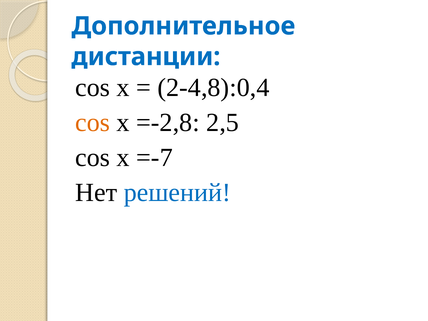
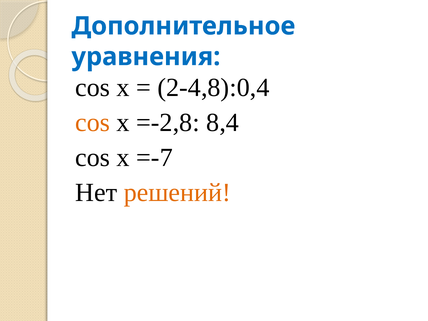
дистанции: дистанции -> уравнения (146, 57)
2,5: 2,5 -> 8,4 (223, 122)
решений colour: blue -> orange (177, 192)
